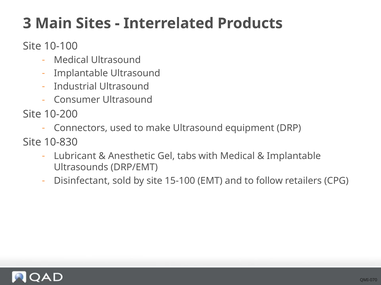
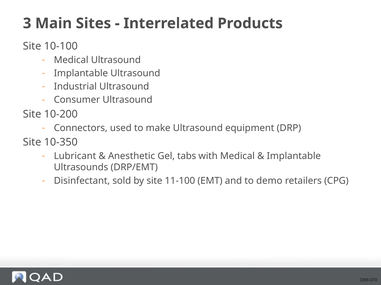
10-830: 10-830 -> 10-350 (61, 142)
15-100: 15-100 -> 11-100 (180, 181)
follow: follow -> demo (269, 181)
